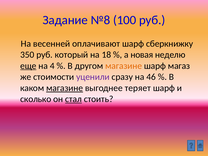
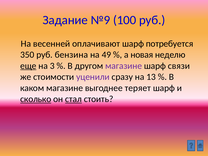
№8: №8 -> №9 (100, 20)
сберкнижку: сберкнижку -> потребуется (170, 44)
который: который -> бензина (71, 55)
18: 18 -> 49 (106, 55)
4: 4 -> 3 (52, 66)
магазине colour: orange -> purple (124, 66)
магаз: магаз -> связи (179, 66)
46: 46 -> 13 (151, 77)
магазине underline: present -> none (65, 88)
сколько underline: none -> present (36, 99)
